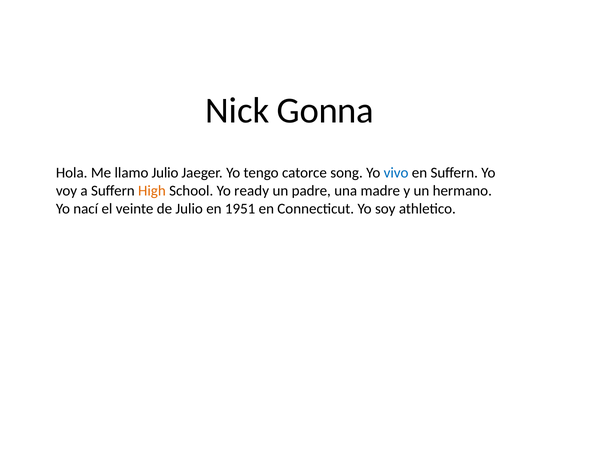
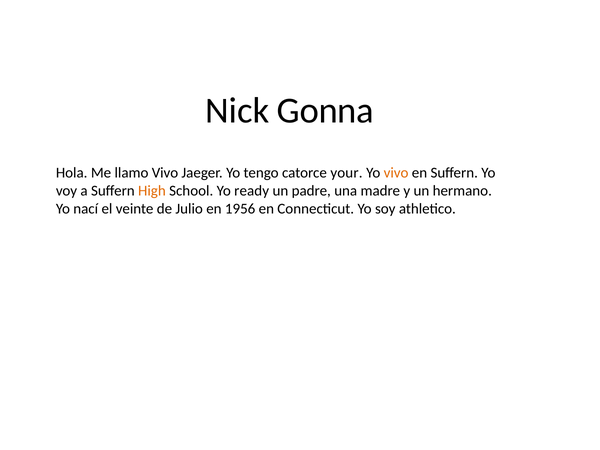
llamo Julio: Julio -> Vivo (165, 173)
song: song -> your (346, 173)
vivo colour: blue -> orange (396, 173)
1951: 1951 -> 1956 (240, 209)
